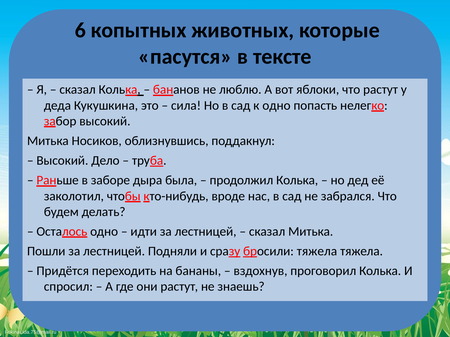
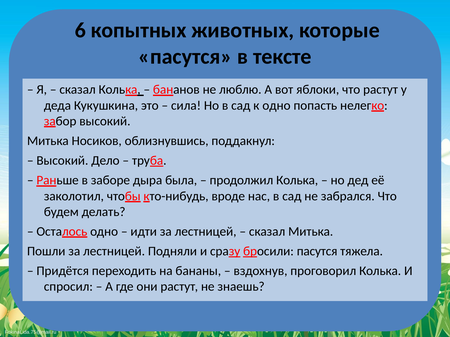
бросили тяжела: тяжела -> пасутся (317, 252)
